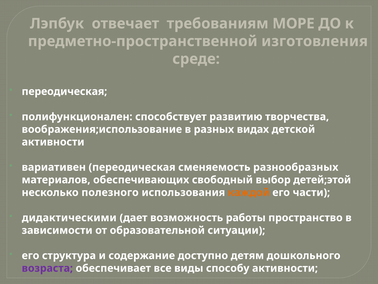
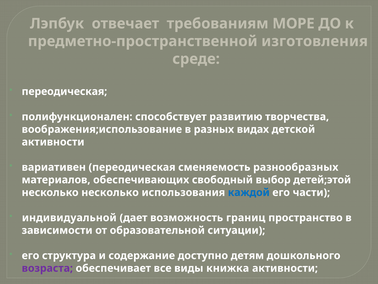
несколько полезного: полезного -> несколько (110, 192)
каждой colour: orange -> blue (249, 192)
дидактическими: дидактическими -> индивидуальной (69, 217)
работы: работы -> границ (246, 217)
способу: способу -> книжка (228, 268)
